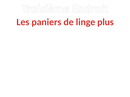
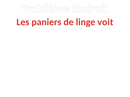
plus: plus -> voit (105, 22)
